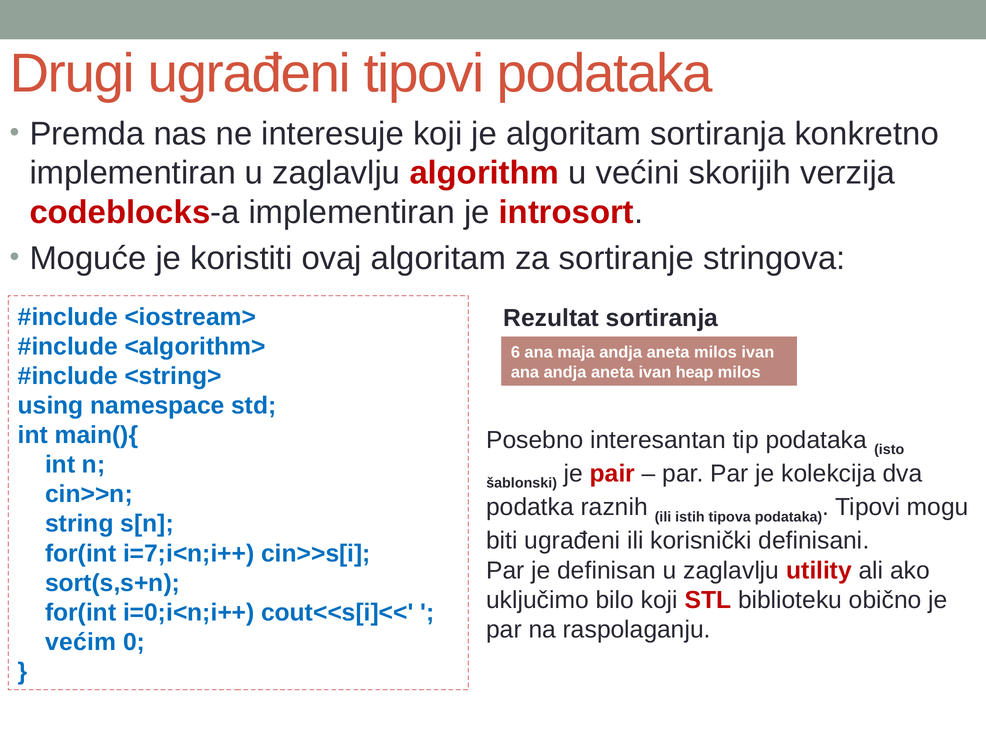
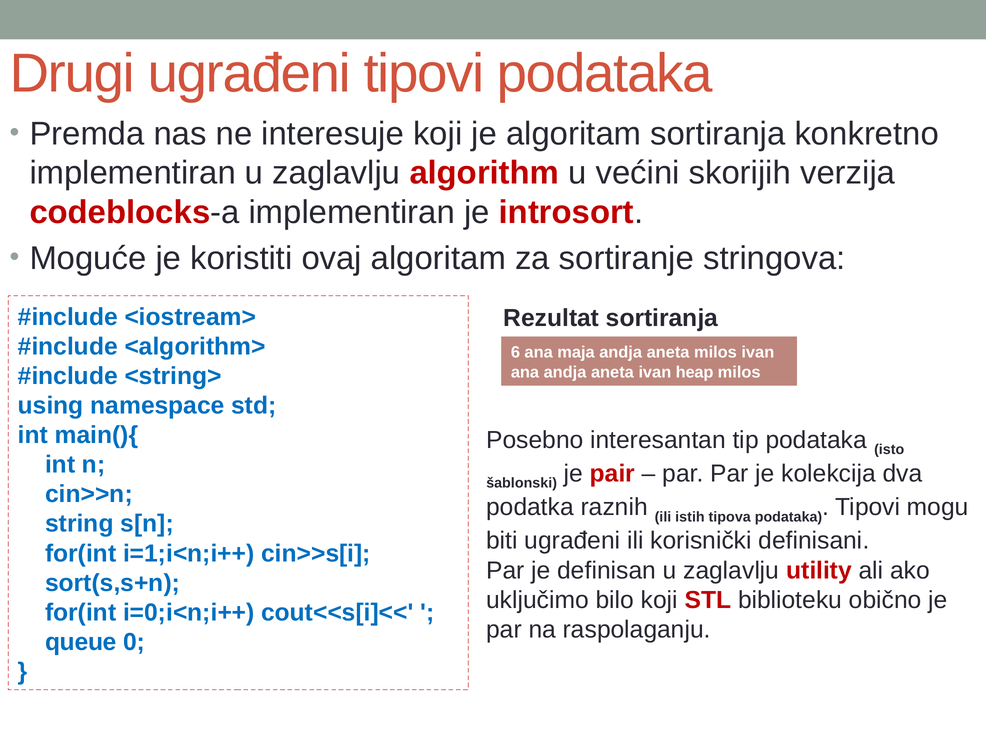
i=7;i<n;i++: i=7;i<n;i++ -> i=1;i<n;i++ (189, 554)
većim: većim -> queue (81, 643)
